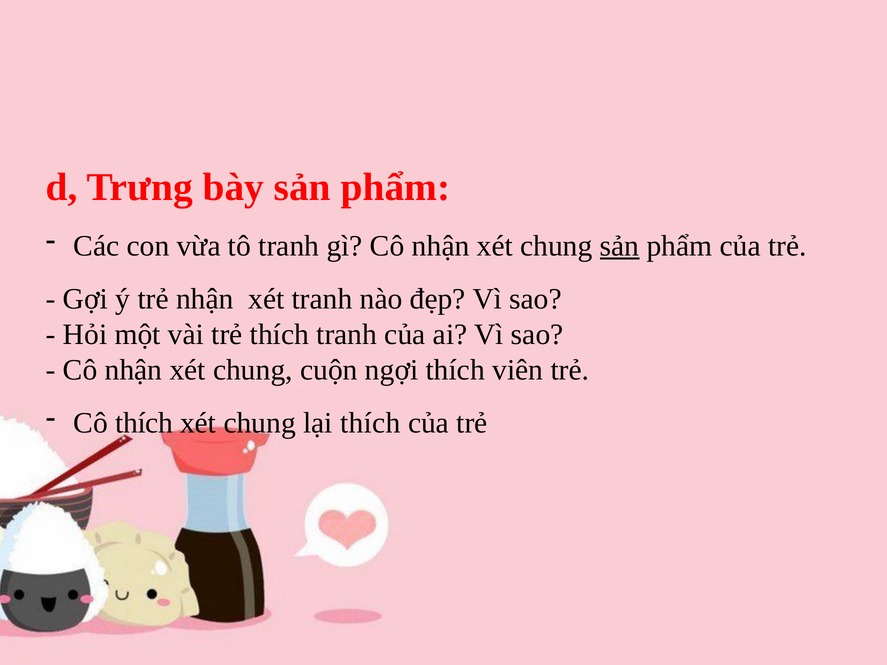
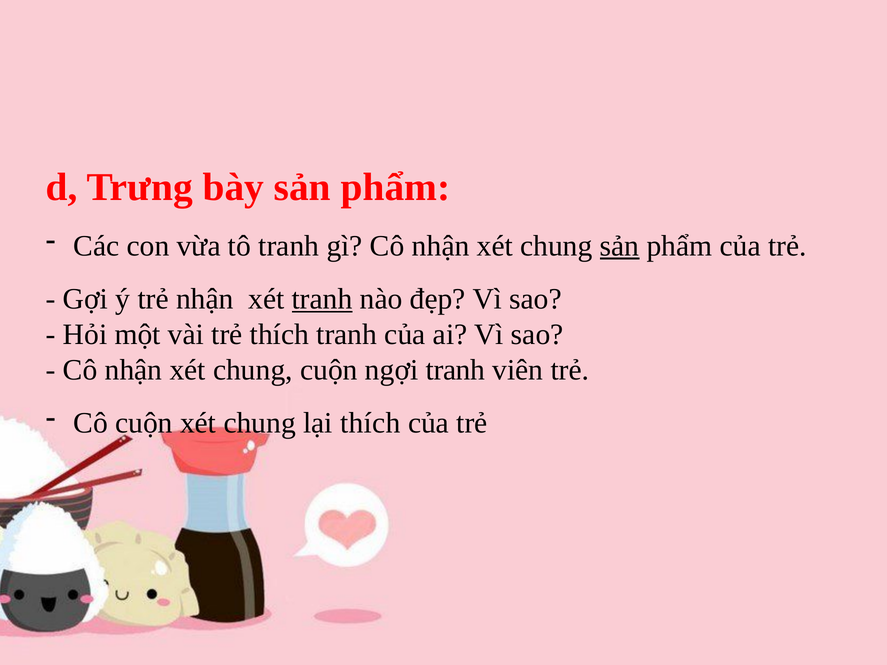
tranh underline: none -> present (322, 299)
ngợi thích: thích -> tranh (455, 370)
Cô thích: thích -> cuộn (144, 423)
